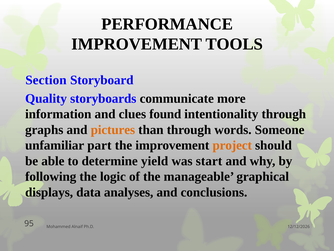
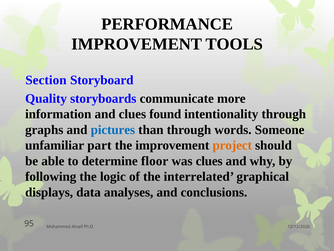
pictures colour: orange -> blue (113, 129)
yield: yield -> floor (155, 161)
was start: start -> clues (209, 161)
manageable: manageable -> interrelated (199, 176)
